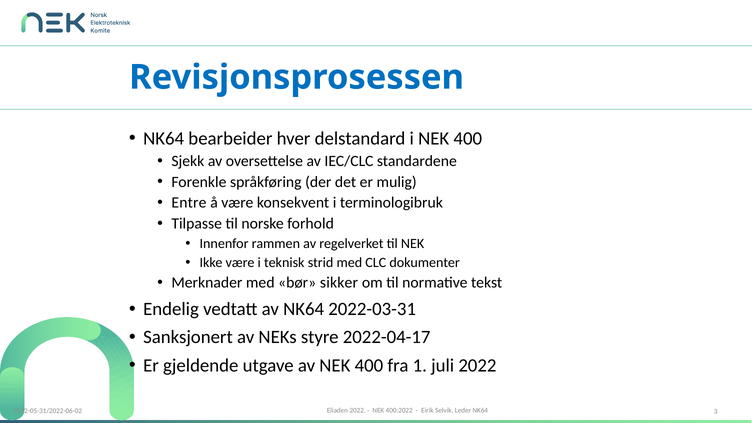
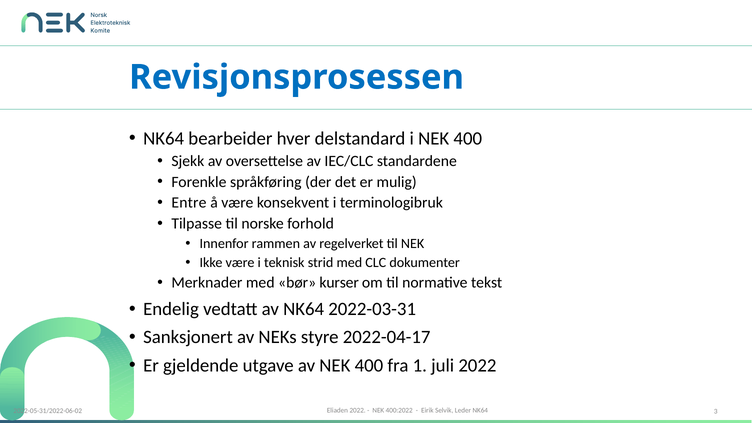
sikker: sikker -> kurser (339, 283)
